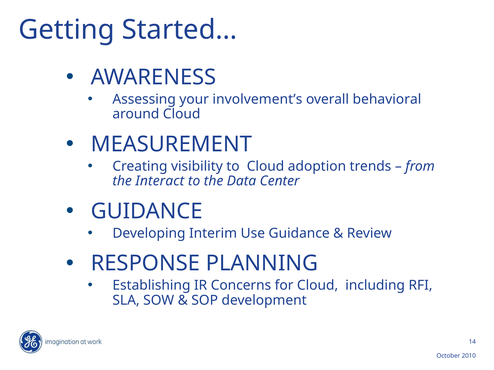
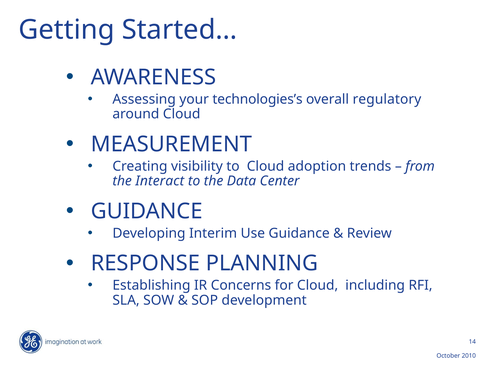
involvement’s: involvement’s -> technologies’s (258, 99)
behavioral: behavioral -> regulatory (387, 99)
